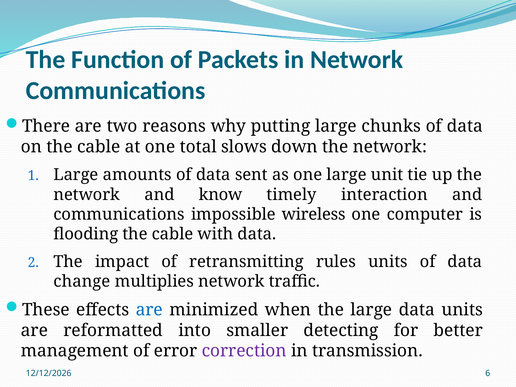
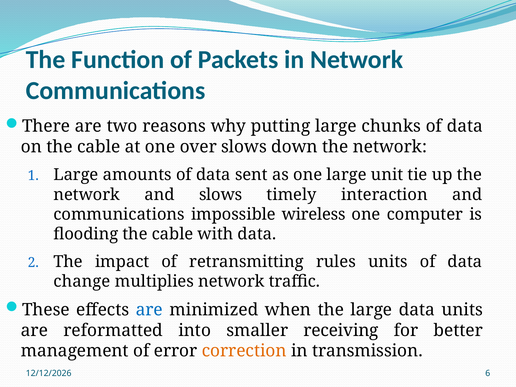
total: total -> over (198, 147)
and know: know -> slows (221, 195)
detecting: detecting -> receiving (341, 330)
correction colour: purple -> orange (244, 351)
